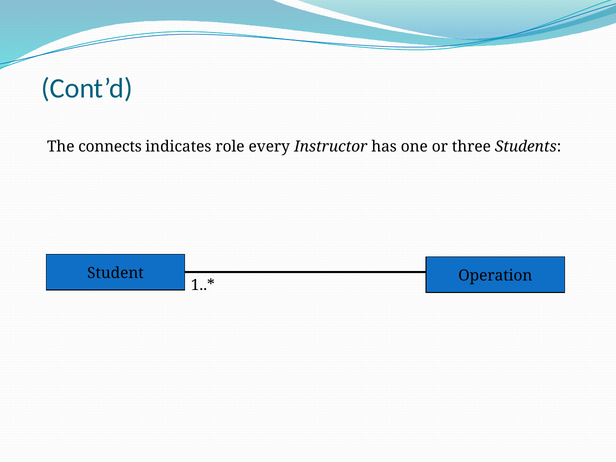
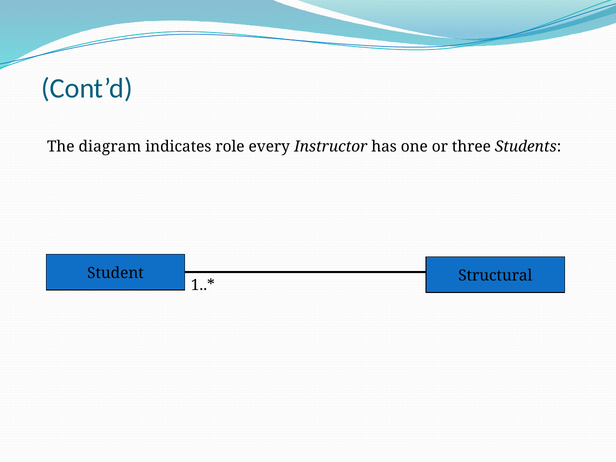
connects: connects -> diagram (110, 147)
Operation: Operation -> Structural (495, 276)
